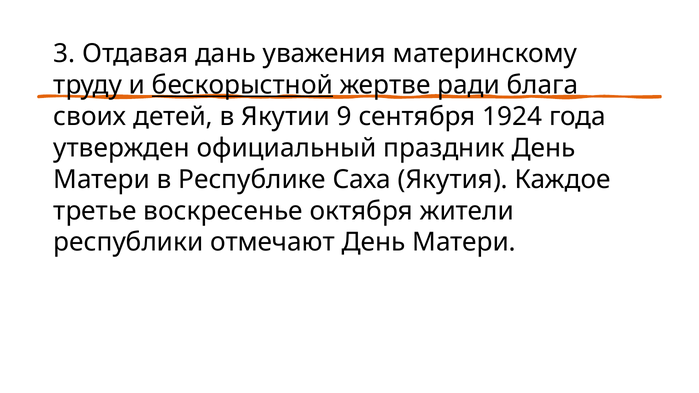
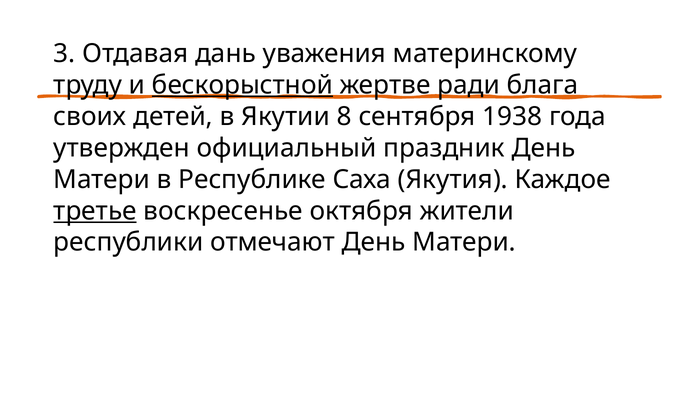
9: 9 -> 8 (344, 117)
1924: 1924 -> 1938 (512, 117)
третье underline: none -> present (95, 211)
